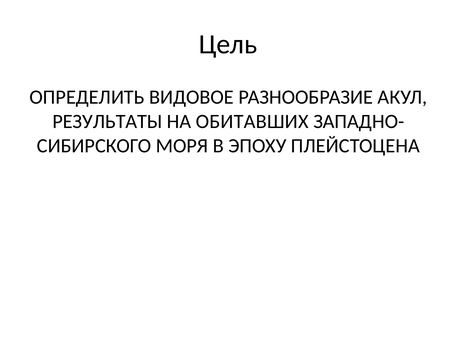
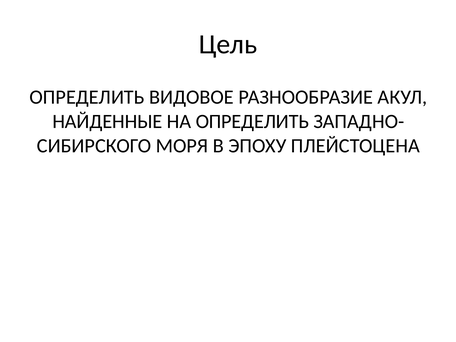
РЕЗУЛЬТАТЫ: РЕЗУЛЬТАТЫ -> НАЙДЕННЫЕ (107, 121)
НА ОБИТАВШИХ: ОБИТАВШИХ -> ОПРЕДЕЛИТЬ (252, 121)
